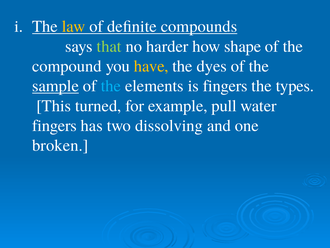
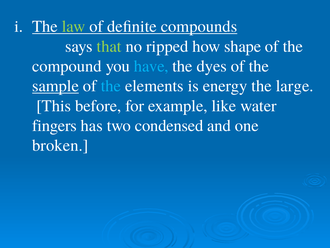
law colour: yellow -> light green (74, 26)
harder: harder -> ripped (167, 46)
have colour: yellow -> light blue (151, 66)
is fingers: fingers -> energy (225, 86)
types: types -> large (295, 86)
turned: turned -> before (98, 106)
pull: pull -> like (224, 106)
dissolving: dissolving -> condensed (169, 125)
